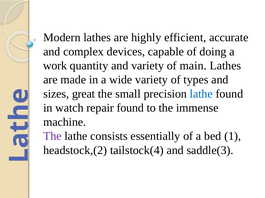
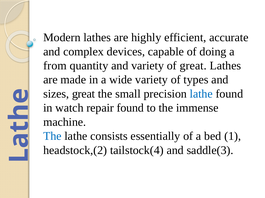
work: work -> from (55, 66)
of main: main -> great (193, 66)
The colour: purple -> blue (52, 137)
